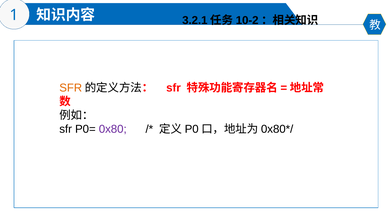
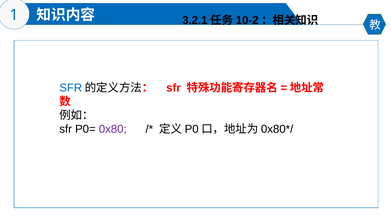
SFR colour: orange -> blue (71, 88)
